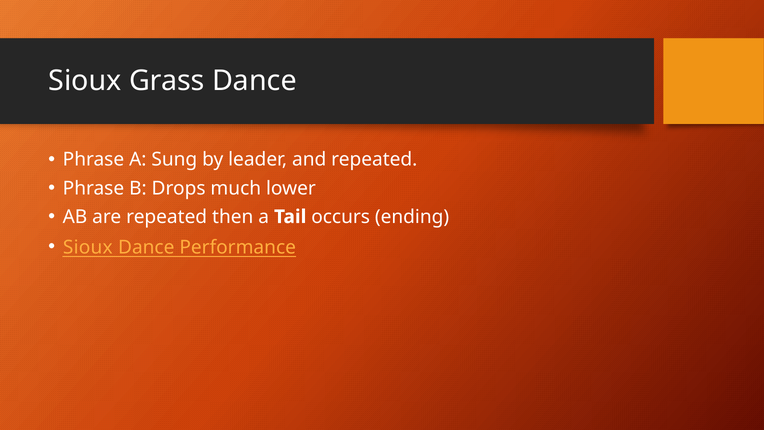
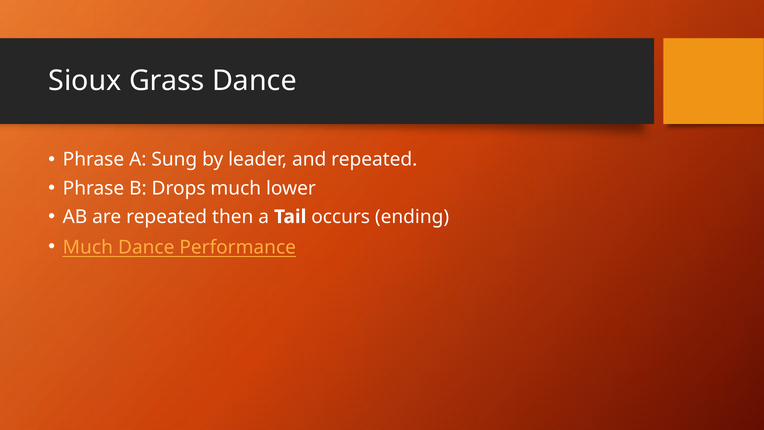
Sioux: Sioux -> Much (88, 248)
